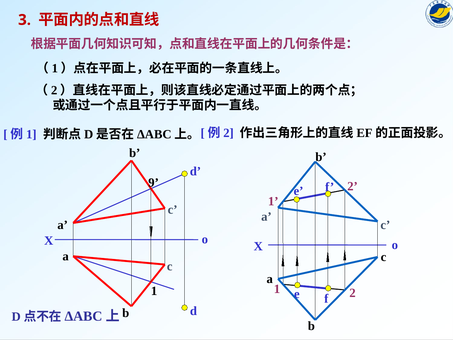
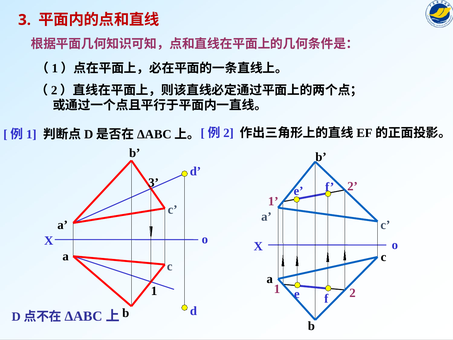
9: 9 -> 3 (154, 182)
